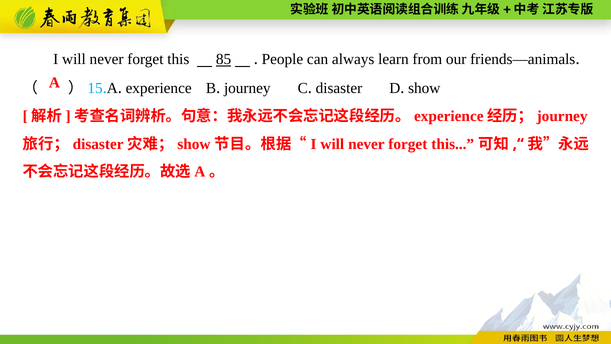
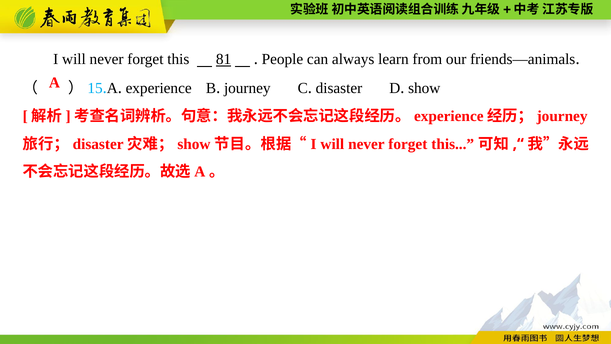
85: 85 -> 81 (224, 59)
